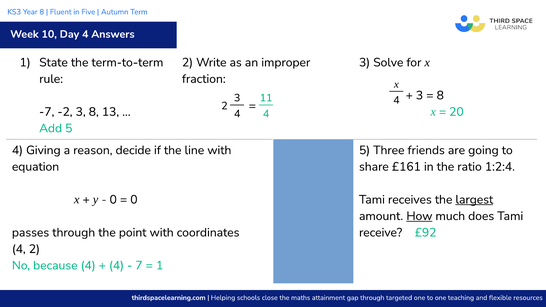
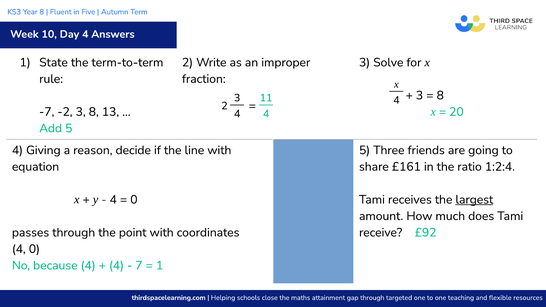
0: 0 -> 4 (113, 200)
How underline: present -> none (419, 216)
4 2: 2 -> 0 (34, 249)
